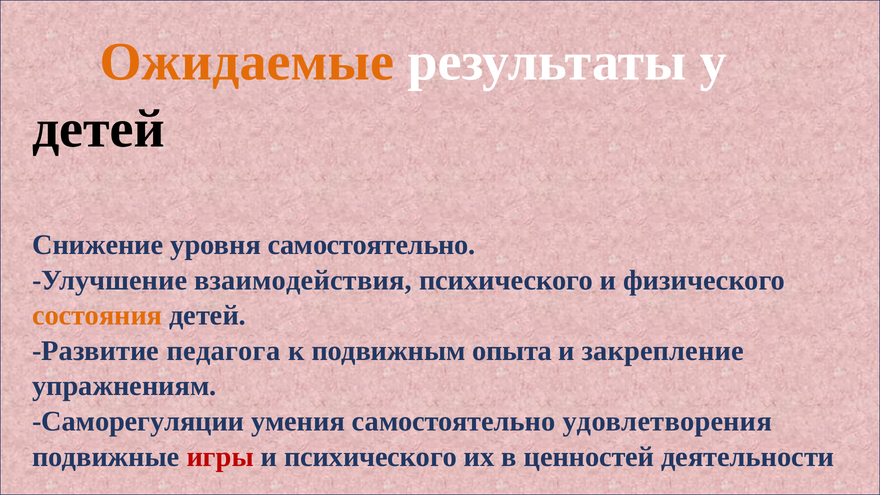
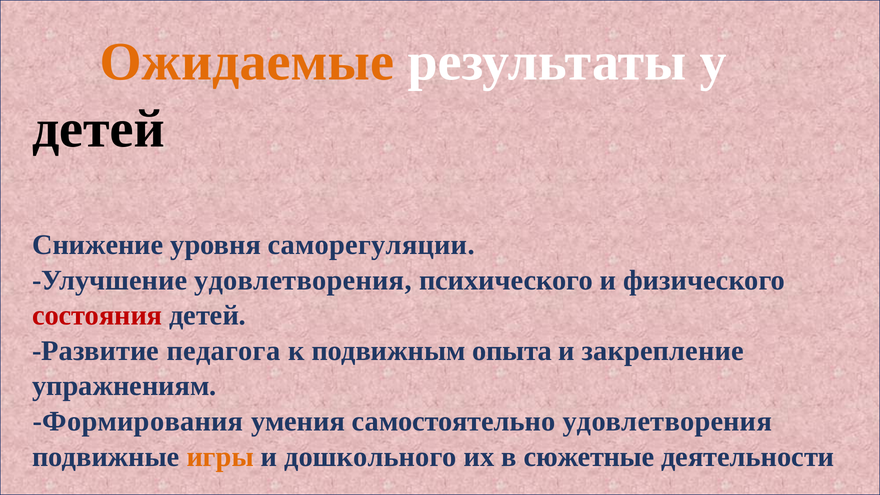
уровня самостоятельно: самостоятельно -> саморегуляции (371, 245)
Улучшение взаимодействия: взаимодействия -> удовлетворения (303, 280)
состояния colour: orange -> red (97, 315)
Саморегуляции: Саморегуляции -> Формирования (138, 421)
игры colour: red -> orange (220, 457)
и психического: психического -> дошкольного (370, 457)
ценностей: ценностей -> сюжетные (589, 457)
